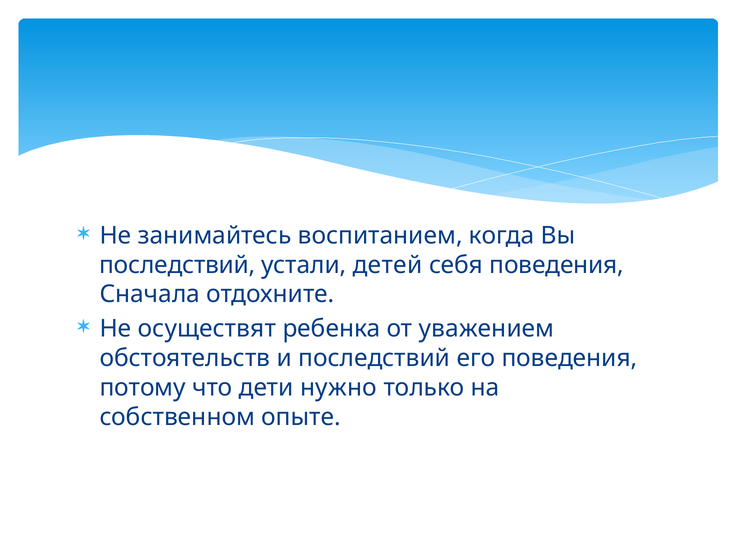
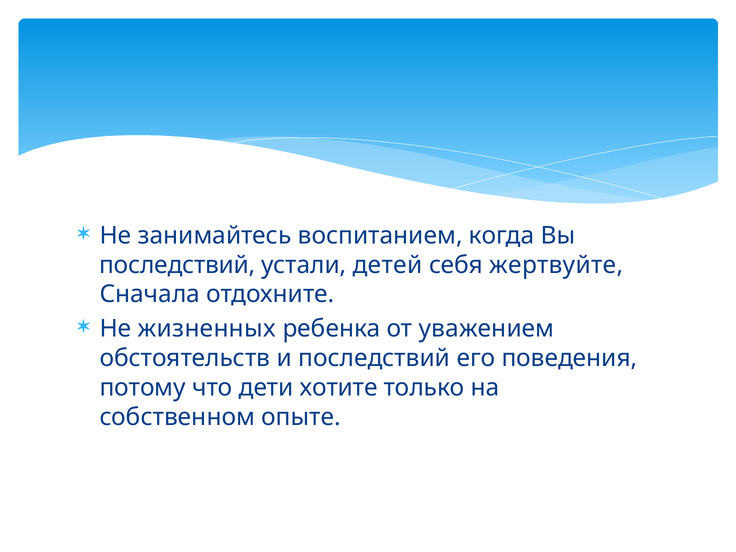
себя поведения: поведения -> жертвуйте (556, 265)
осуществят: осуществят -> жизненных (207, 329)
нужно: нужно -> хотите (339, 388)
